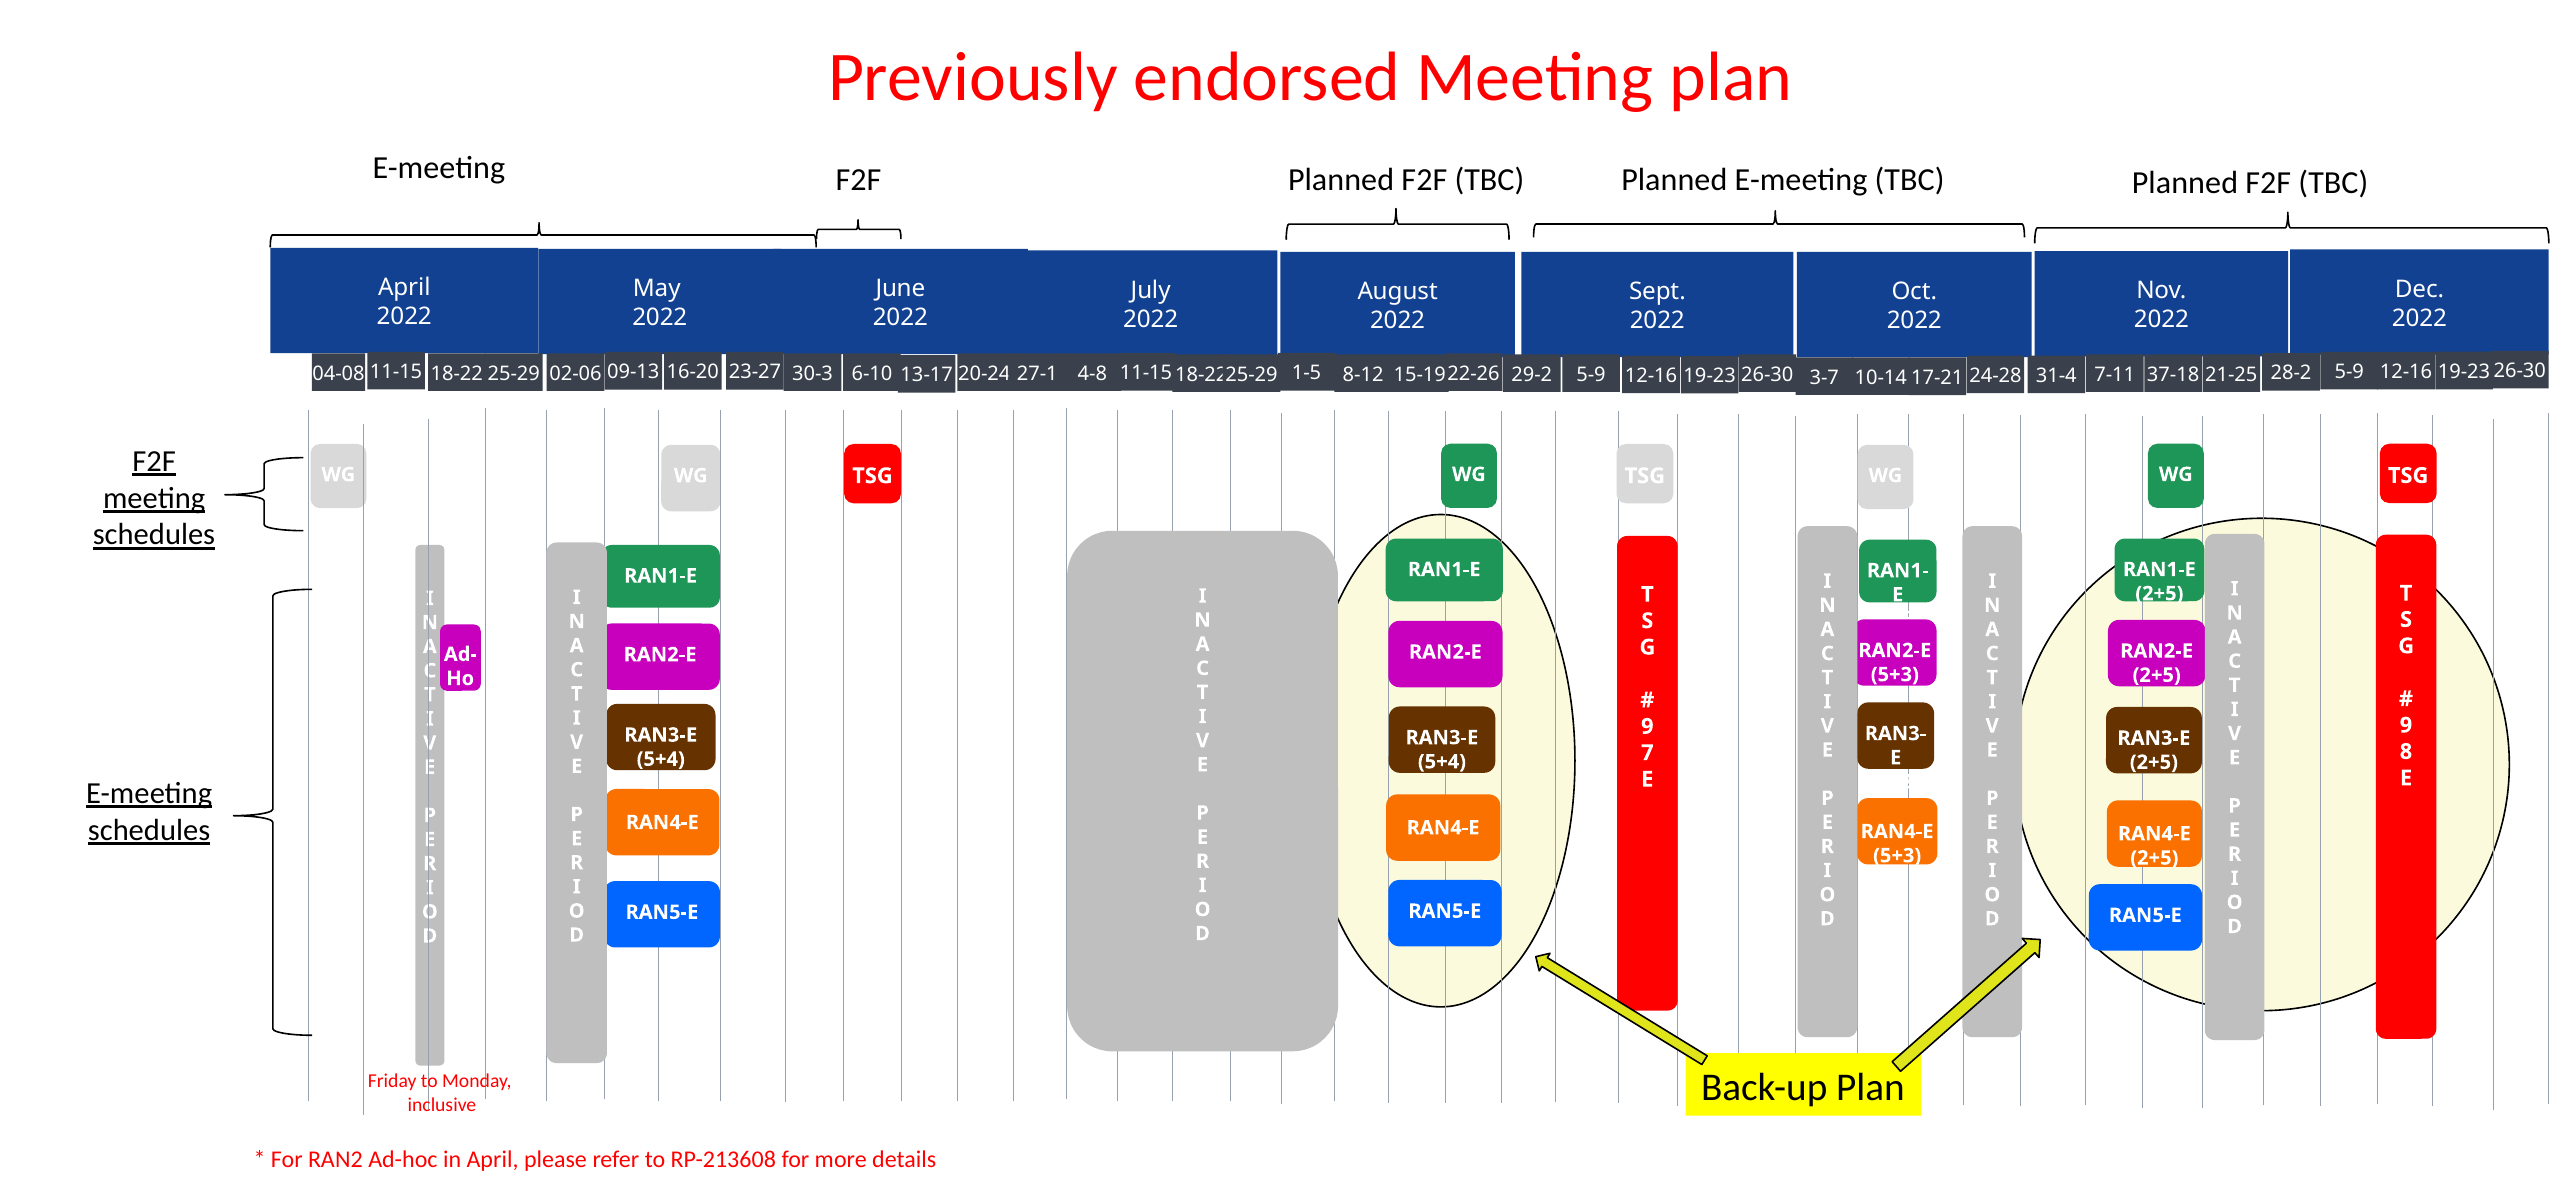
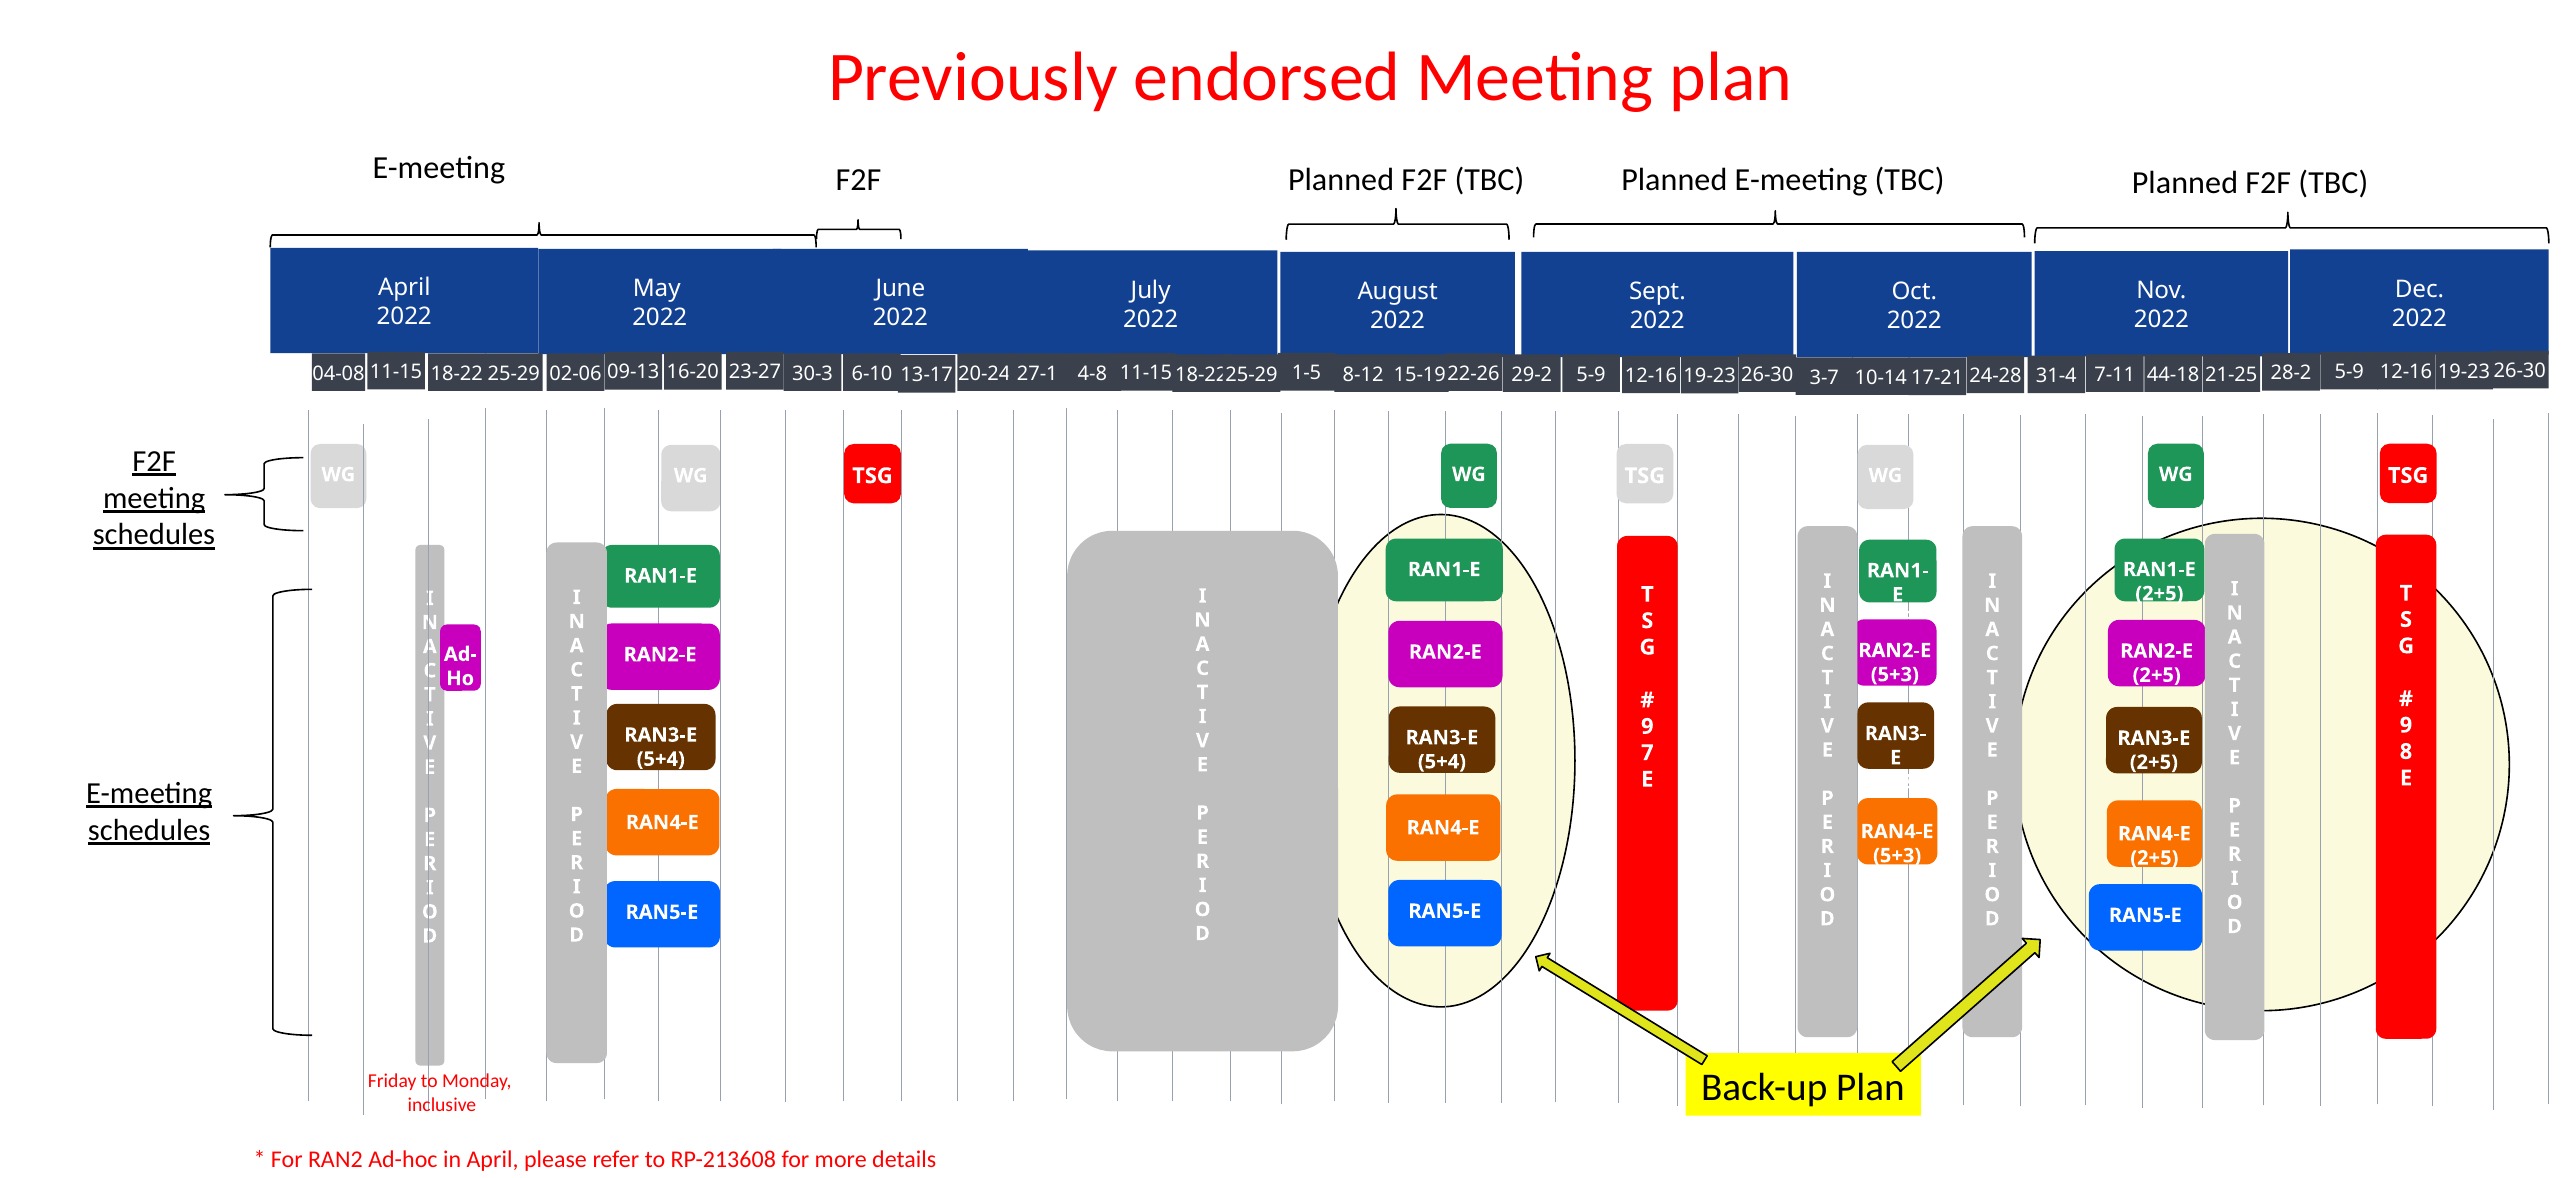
37-18: 37-18 -> 44-18 (2173, 375)
